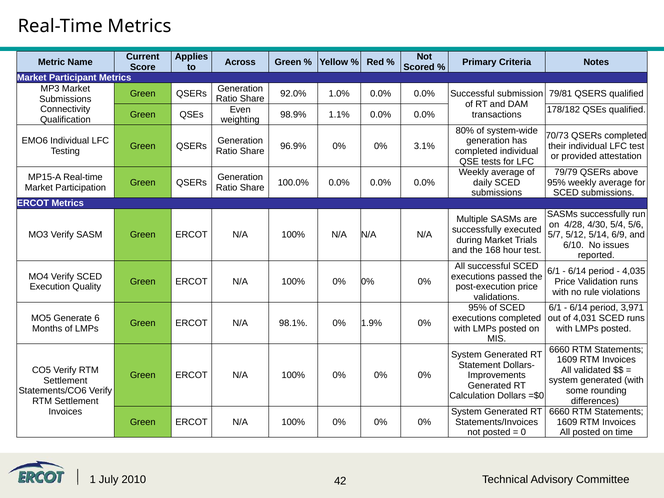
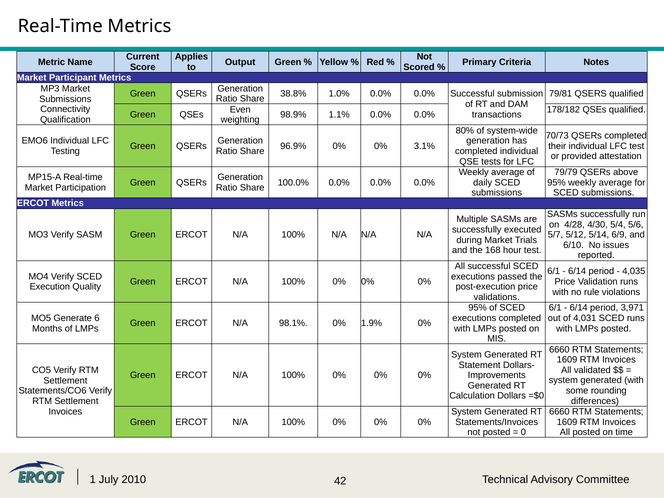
Across: Across -> Output (240, 62)
92.0%: 92.0% -> 38.8% (293, 94)
